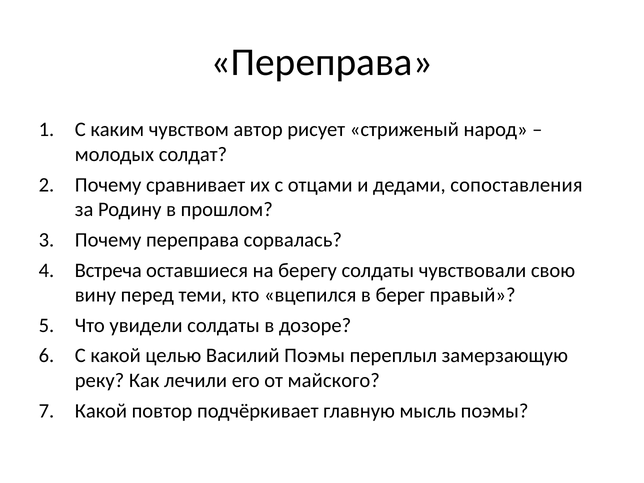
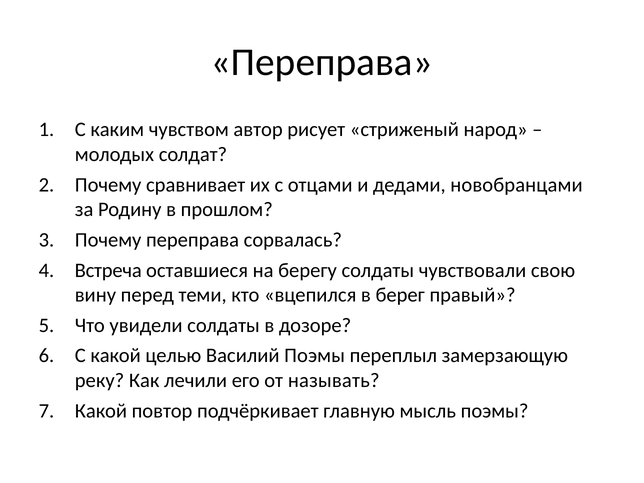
сопоставления: сопоставления -> новобранцами (517, 185)
майского: майского -> называть (334, 380)
